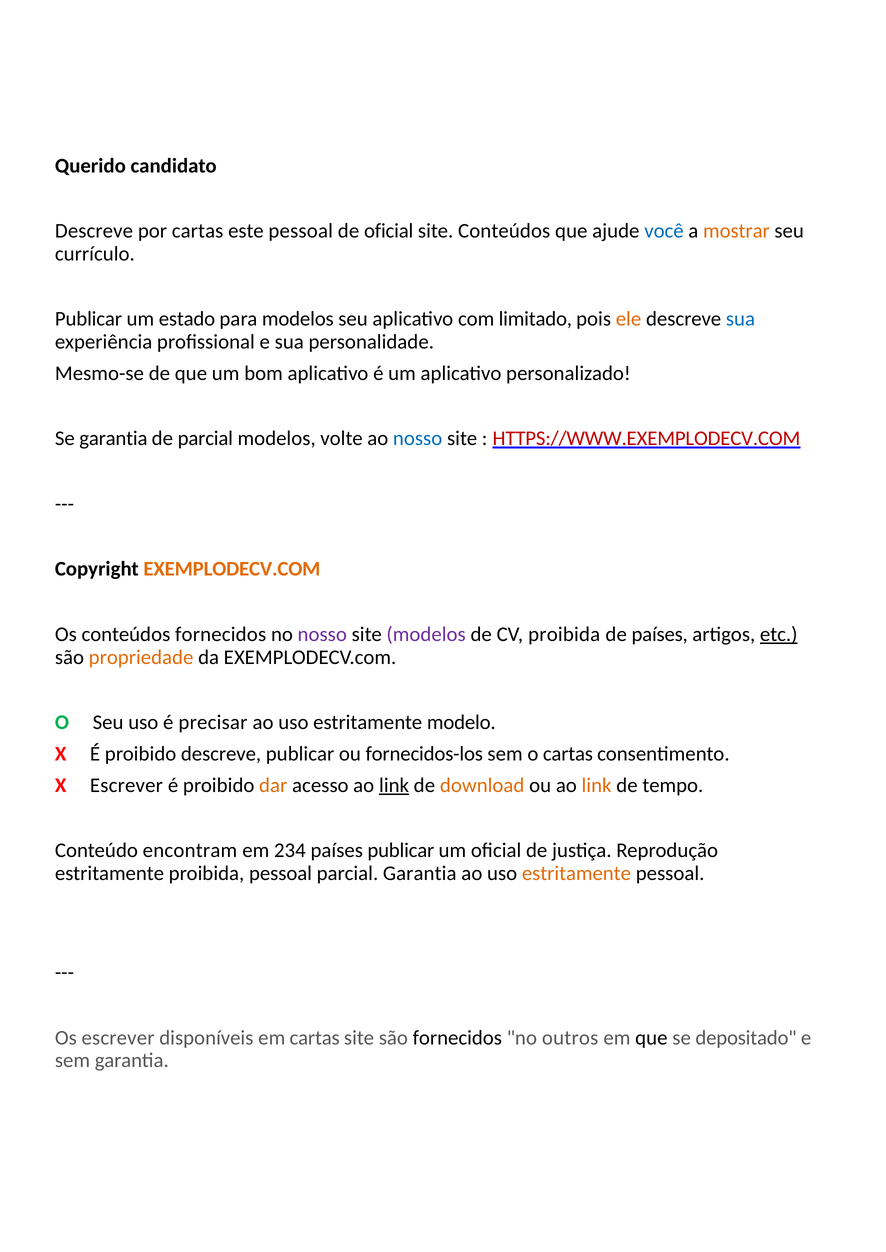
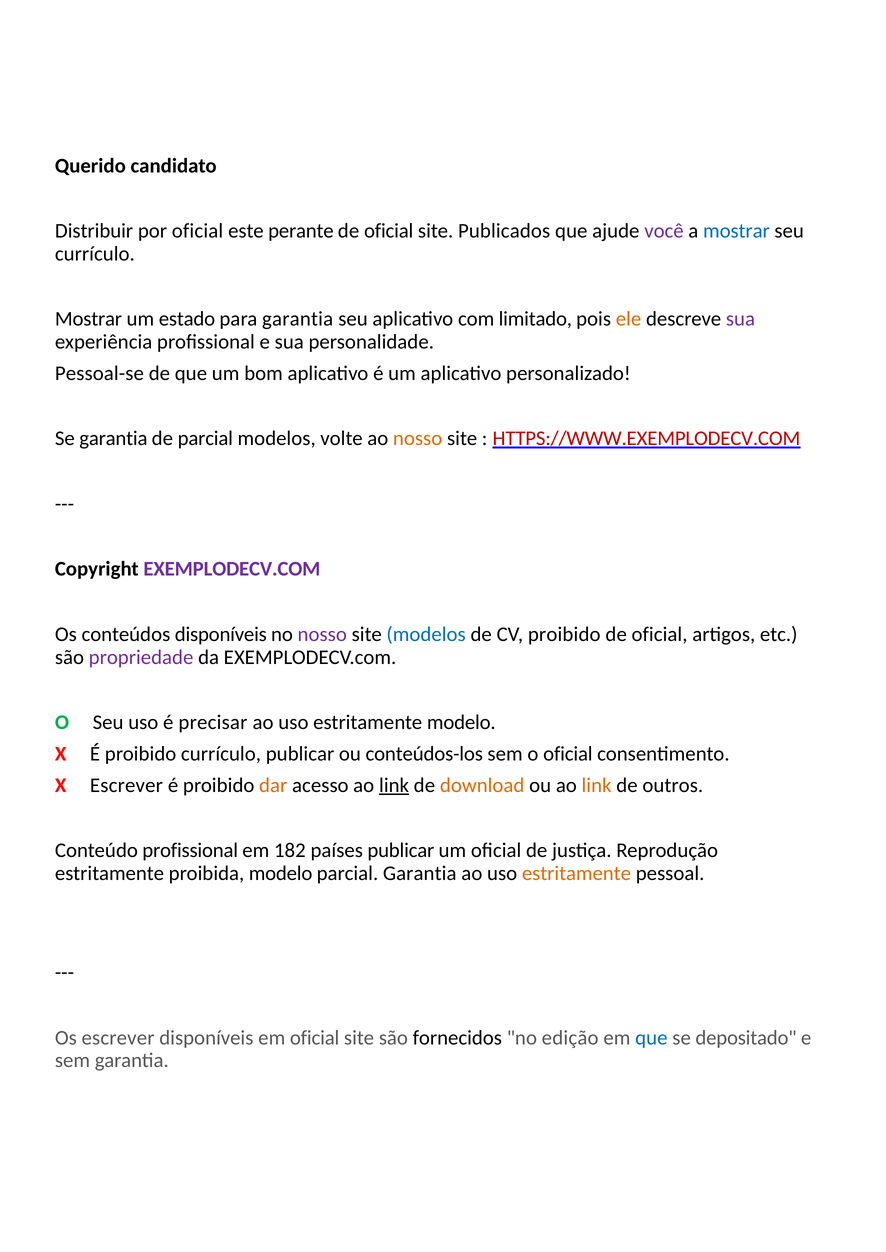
Descreve: Descreve -> Distribuir (94, 231)
por cartas: cartas -> oficial (198, 231)
este pessoal: pessoal -> perante (301, 231)
site Conteúdos: Conteúdos -> Publicados (504, 231)
você colour: blue -> purple (664, 231)
mostrar colour: orange -> blue (736, 231)
Publicar: Publicar -> Mostrar (89, 319)
para modelos: modelos -> garantia (298, 319)
sua colour: blue -> purple (740, 319)
Mesmo-se: Mesmo-se -> Pessoal-se (99, 373)
nosso colour: blue -> orange (418, 439)
EXEMPLODECV.COM colour: orange -> purple (232, 569)
conteúdos fornecidos: fornecidos -> disponíveis (221, 634)
modelos colour: purple -> blue (426, 634)
CV proibida: proibida -> proibido (564, 634)
países: países -> oficial (660, 634)
etc underline: present -> none (779, 634)
propriedade colour: orange -> purple (141, 657)
proibido descreve: descreve -> currículo (221, 754)
fornecidos-los: fornecidos-los -> conteúdos-los (424, 754)
o cartas: cartas -> oficial (568, 754)
tempo: tempo -> outros (673, 785)
Conteúdo encontram: encontram -> profissional (190, 851)
234: 234 -> 182 (290, 851)
proibida pessoal: pessoal -> modelo (281, 873)
em cartas: cartas -> oficial (315, 1038)
outros: outros -> edição (570, 1038)
que colour: black -> blue (651, 1038)
